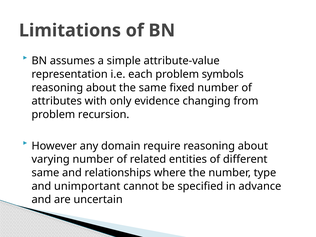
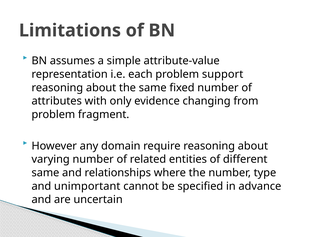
symbols: symbols -> support (223, 74)
recursion: recursion -> fragment (104, 114)
